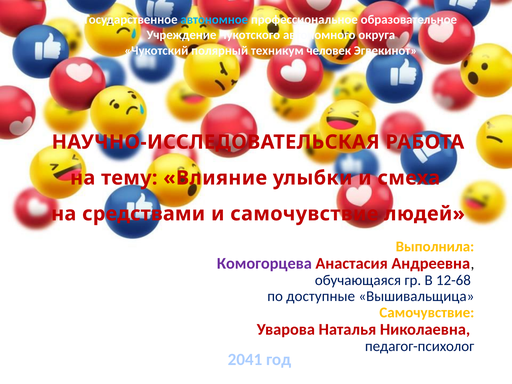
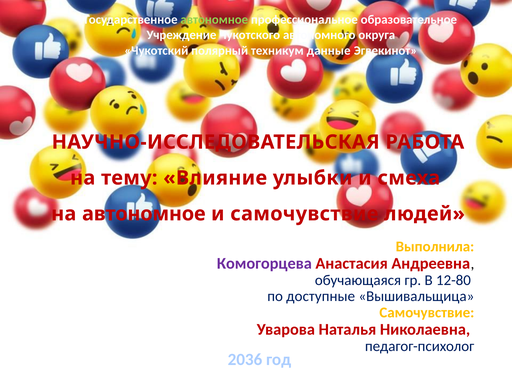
автономное colour: light blue -> light green (214, 20)
человек: человек -> данные (329, 50)
на средствами: средствами -> автономное (144, 214)
12-68: 12-68 -> 12-80 (453, 280)
2041: 2041 -> 2036 (245, 359)
